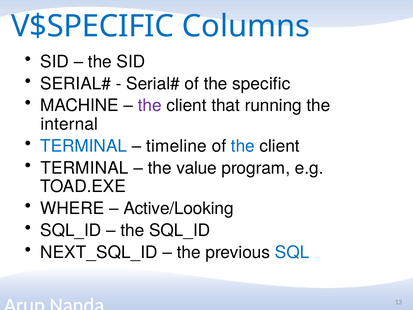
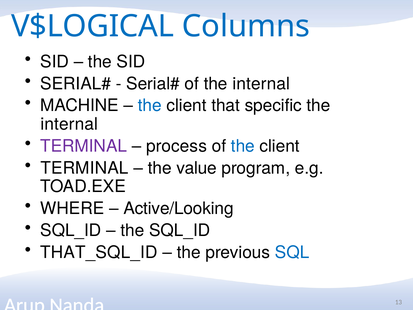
V$SPECIFIC: V$SPECIFIC -> V$LOGICAL (92, 26)
of the specific: specific -> internal (261, 84)
the colour: purple -> blue (150, 106)
running: running -> specific (273, 106)
TERMINAL colour: blue -> purple (84, 146)
timeline: timeline -> process (177, 146)
NEXT_SQL_ID: NEXT_SQL_ID -> THAT_SQL_ID (99, 252)
